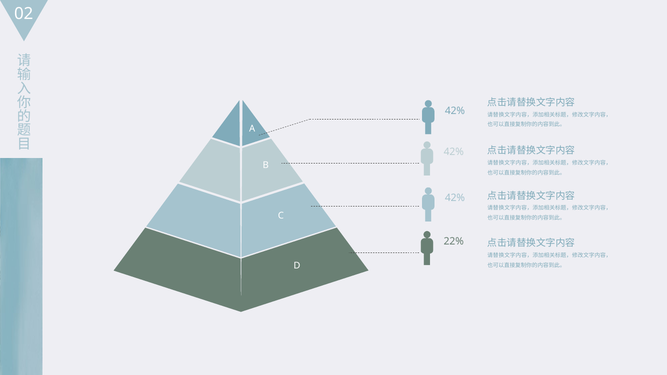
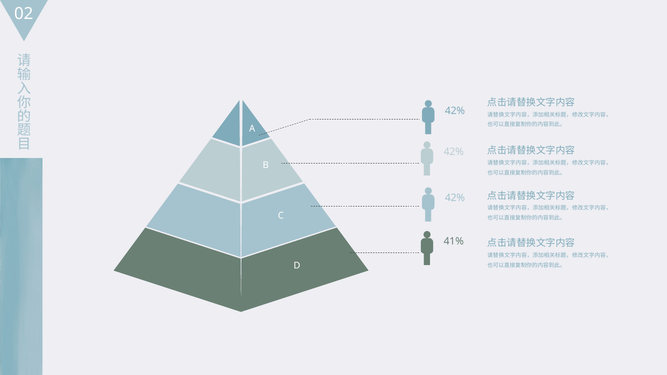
22%: 22% -> 41% (454, 242)
